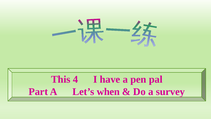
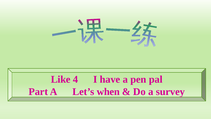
This: This -> Like (61, 79)
